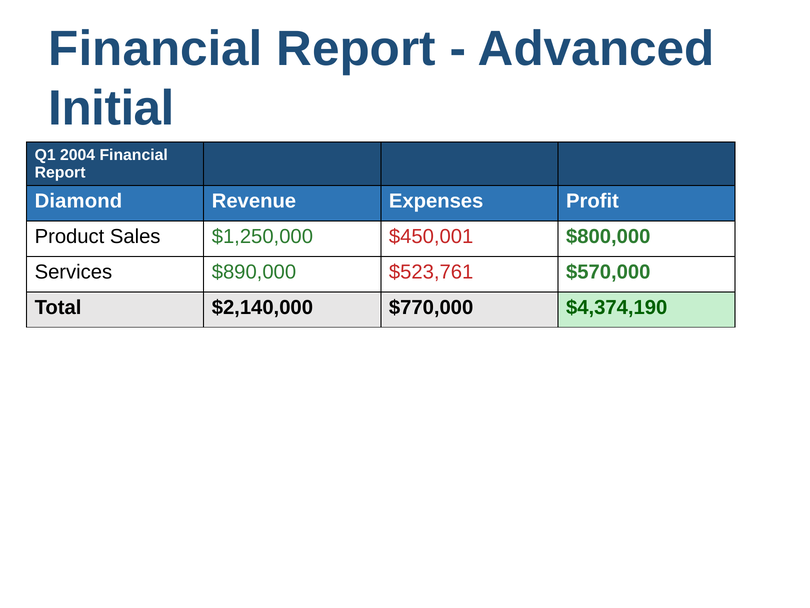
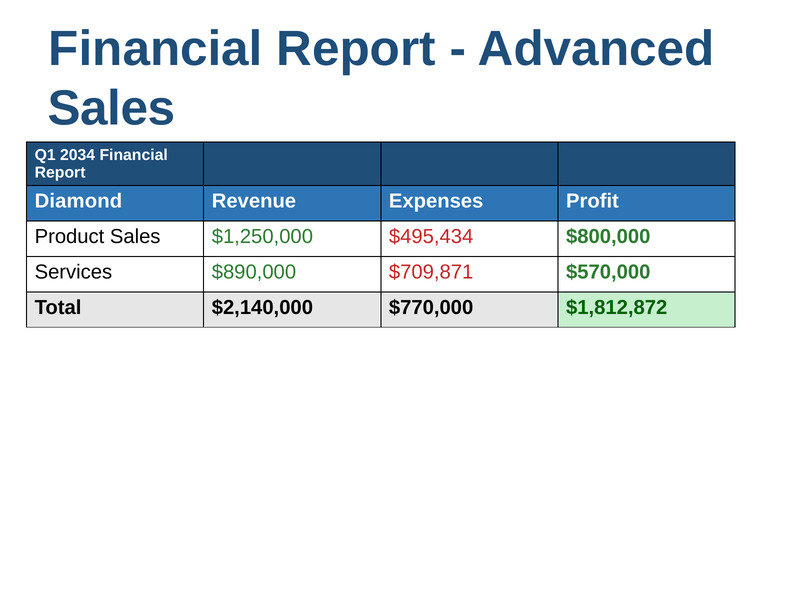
Initial: Initial -> Sales (111, 108)
2004: 2004 -> 2034 (78, 155)
$450,001: $450,001 -> $495,434 (431, 236)
$523,761: $523,761 -> $709,871 (431, 272)
$4,374,190: $4,374,190 -> $1,812,872 (617, 307)
